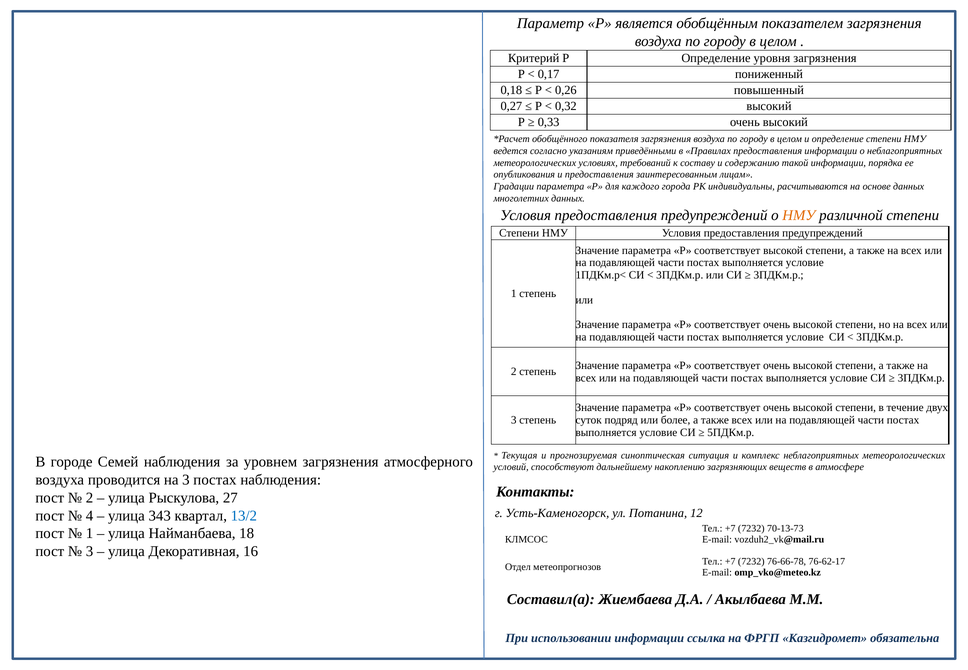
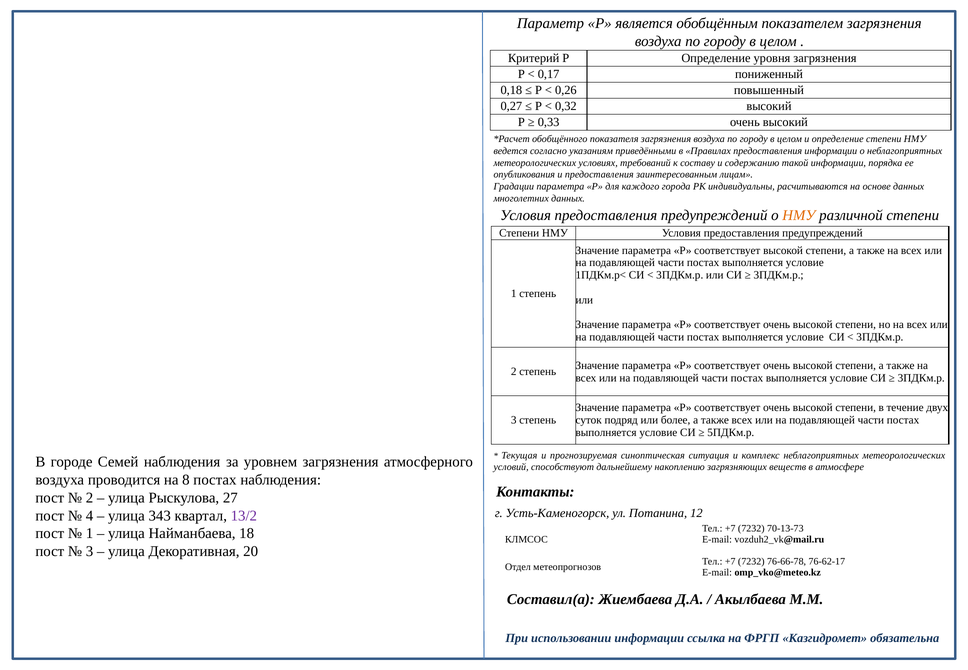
на 3: 3 -> 8 (186, 480)
13/2 colour: blue -> purple (244, 516)
16: 16 -> 20 (251, 552)
